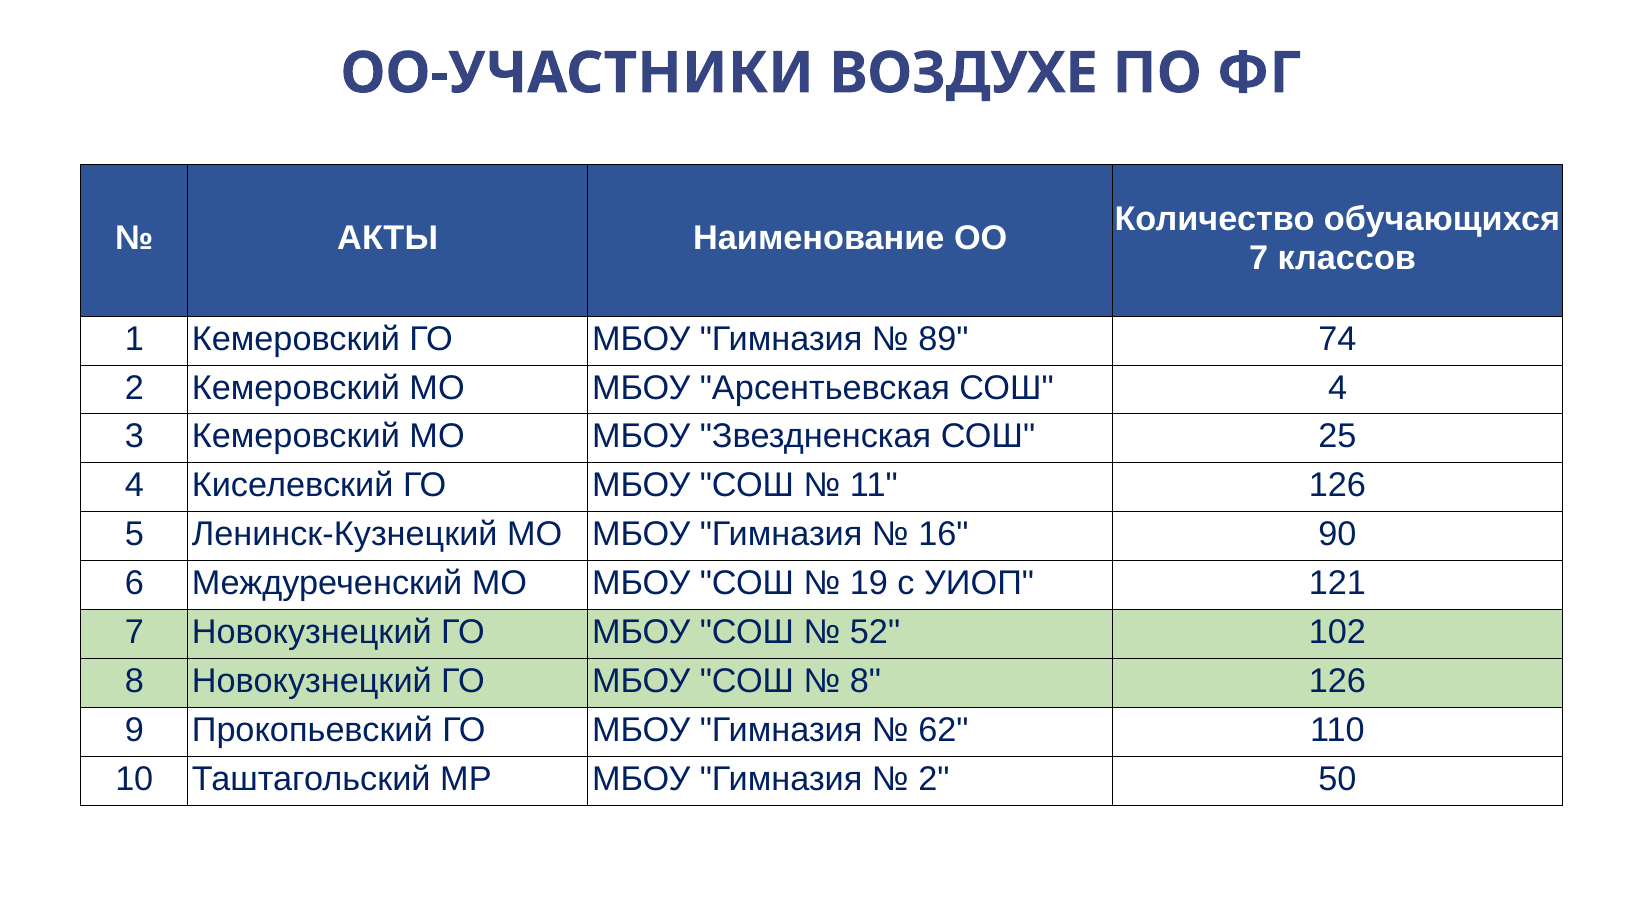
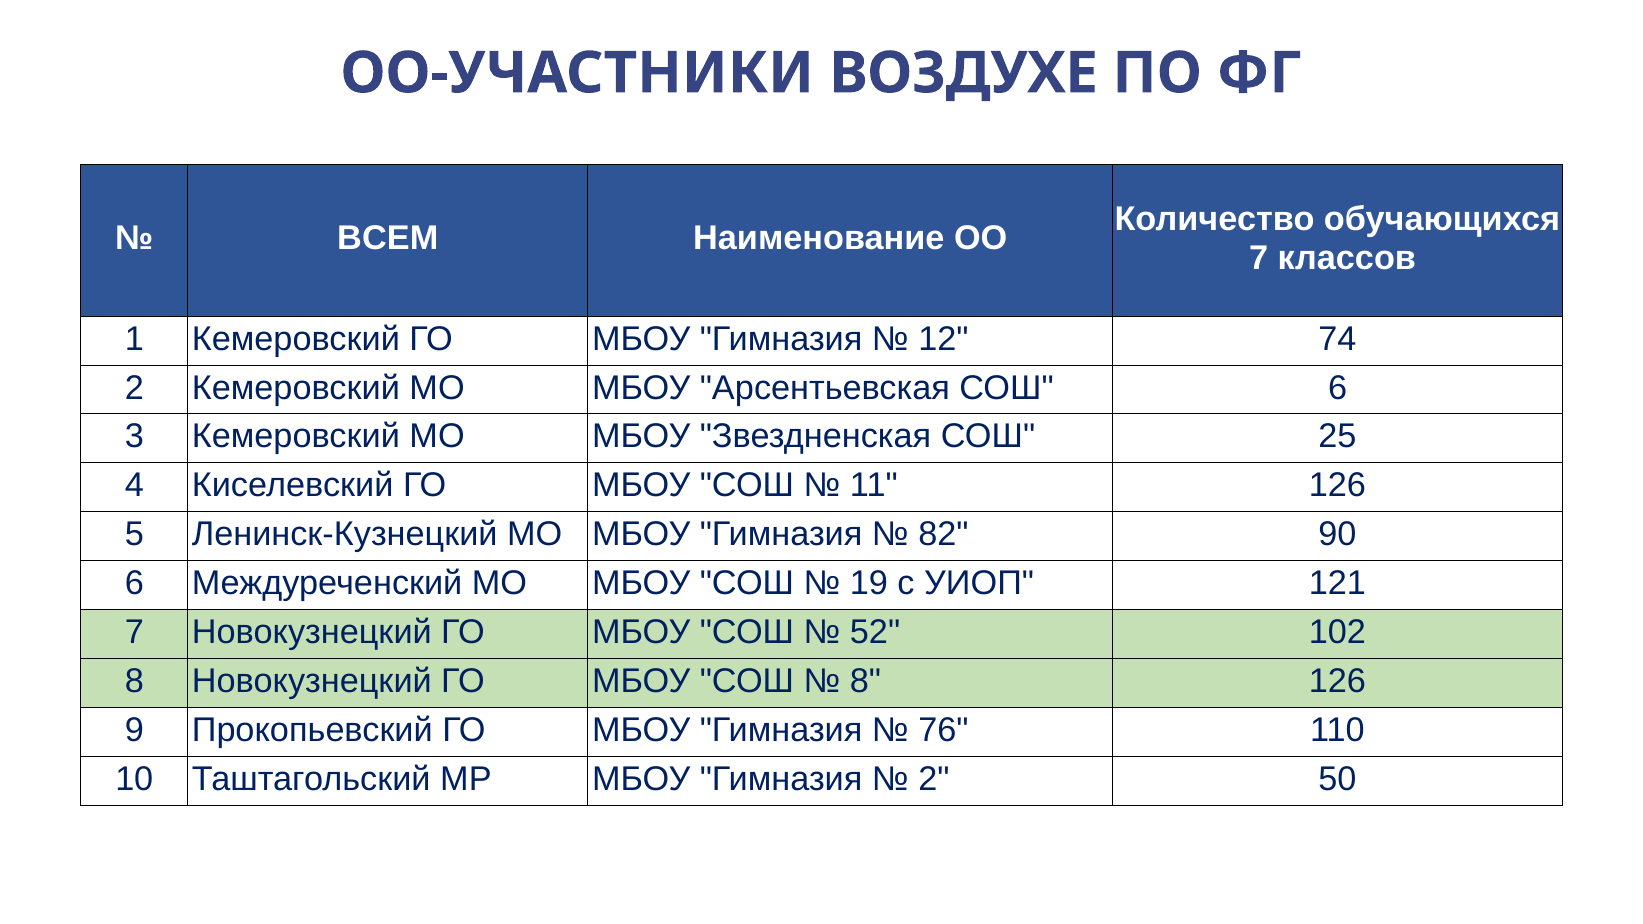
АКТЫ: АКТЫ -> ВСЕМ (388, 239)
89: 89 -> 12 (943, 339)
СОШ 4: 4 -> 6 (1338, 388)
16: 16 -> 82 (943, 535)
62: 62 -> 76 (943, 730)
